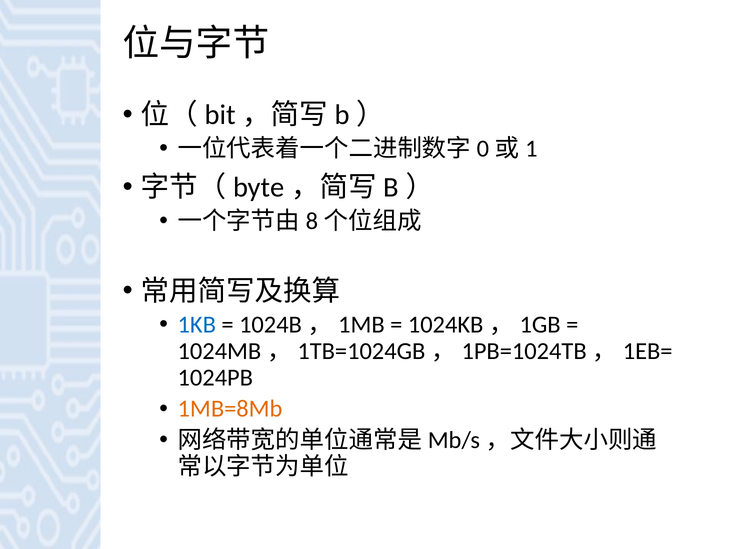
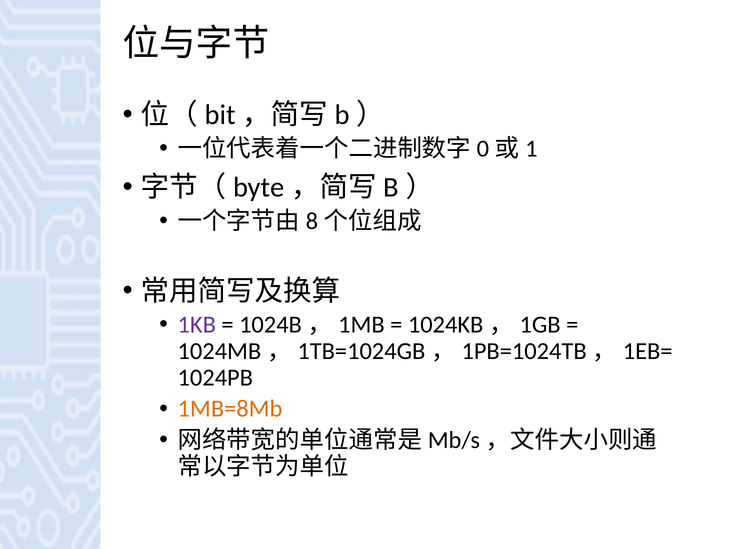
1KB colour: blue -> purple (197, 325)
